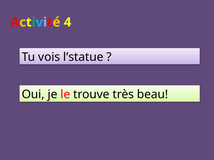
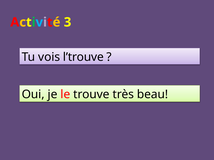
4: 4 -> 3 (68, 22)
l’statue: l’statue -> l’trouve (83, 57)
